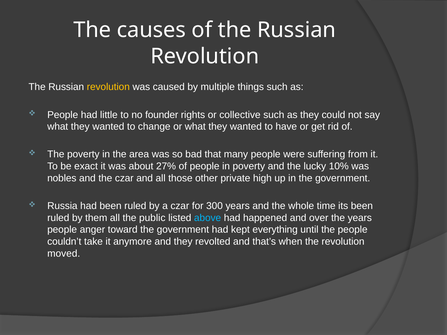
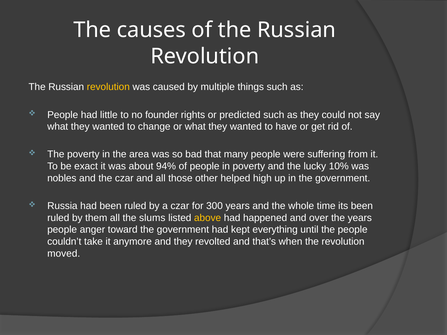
collective: collective -> predicted (240, 115)
27%: 27% -> 94% (166, 166)
private: private -> helped (235, 178)
public: public -> slums (152, 218)
above colour: light blue -> yellow (208, 218)
